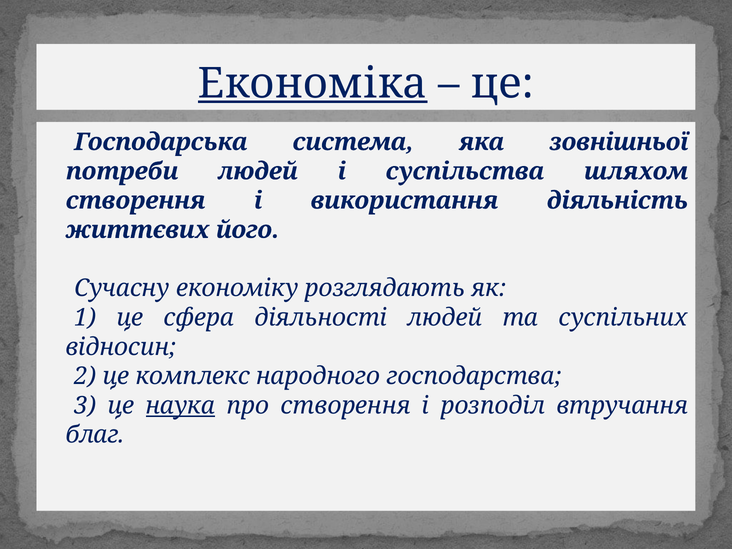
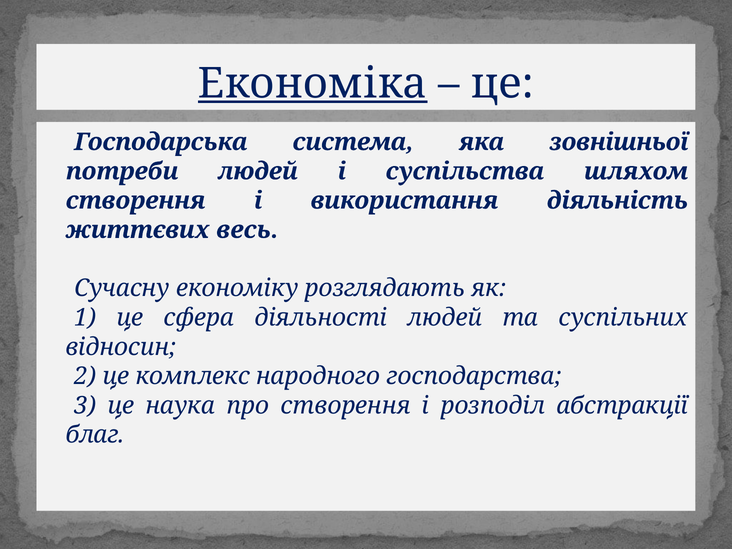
його: його -> весь (247, 230)
наука underline: present -> none (181, 406)
втручання: втручання -> абстракції (622, 406)
